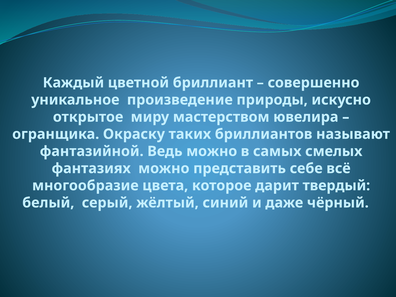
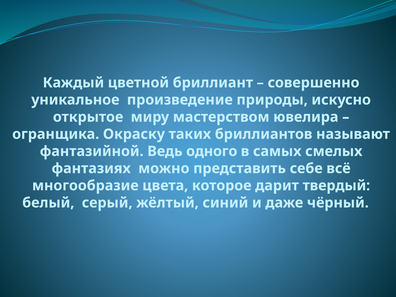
Ведь можно: можно -> одного (212, 151)
